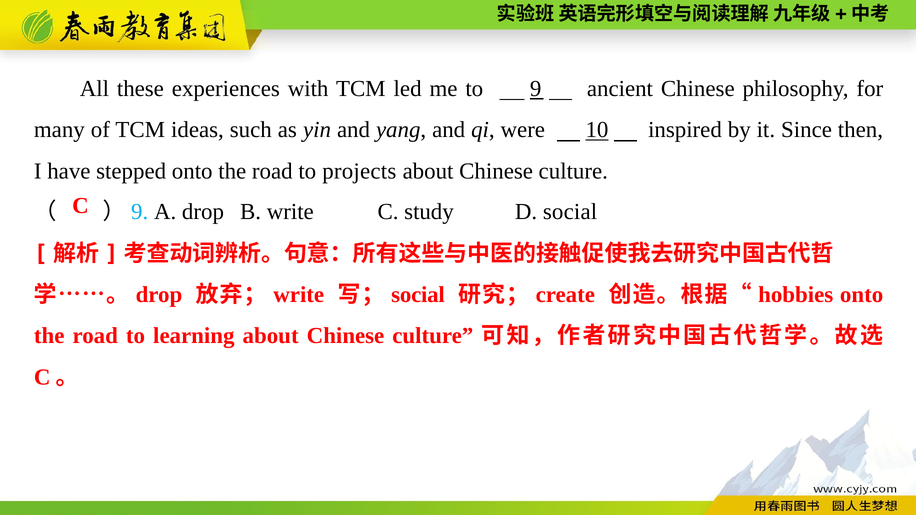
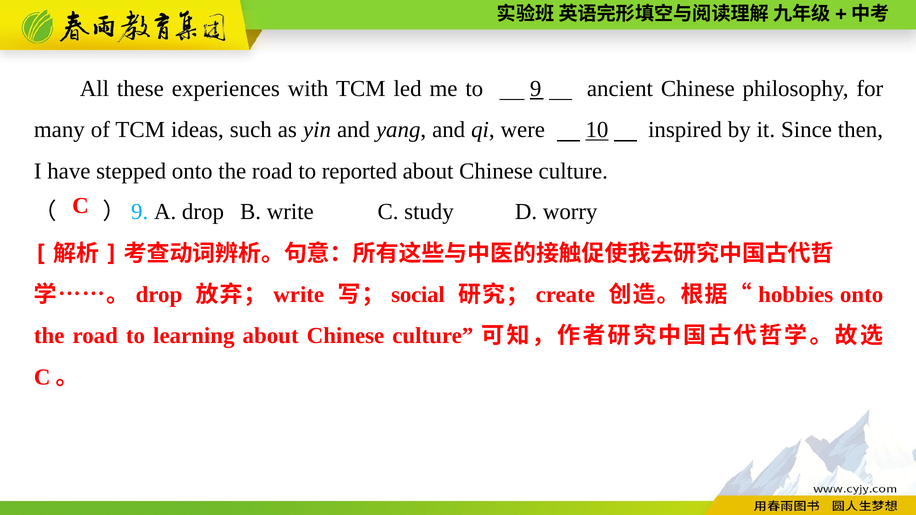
projects: projects -> reported (359, 171)
D social: social -> worry (570, 212)
